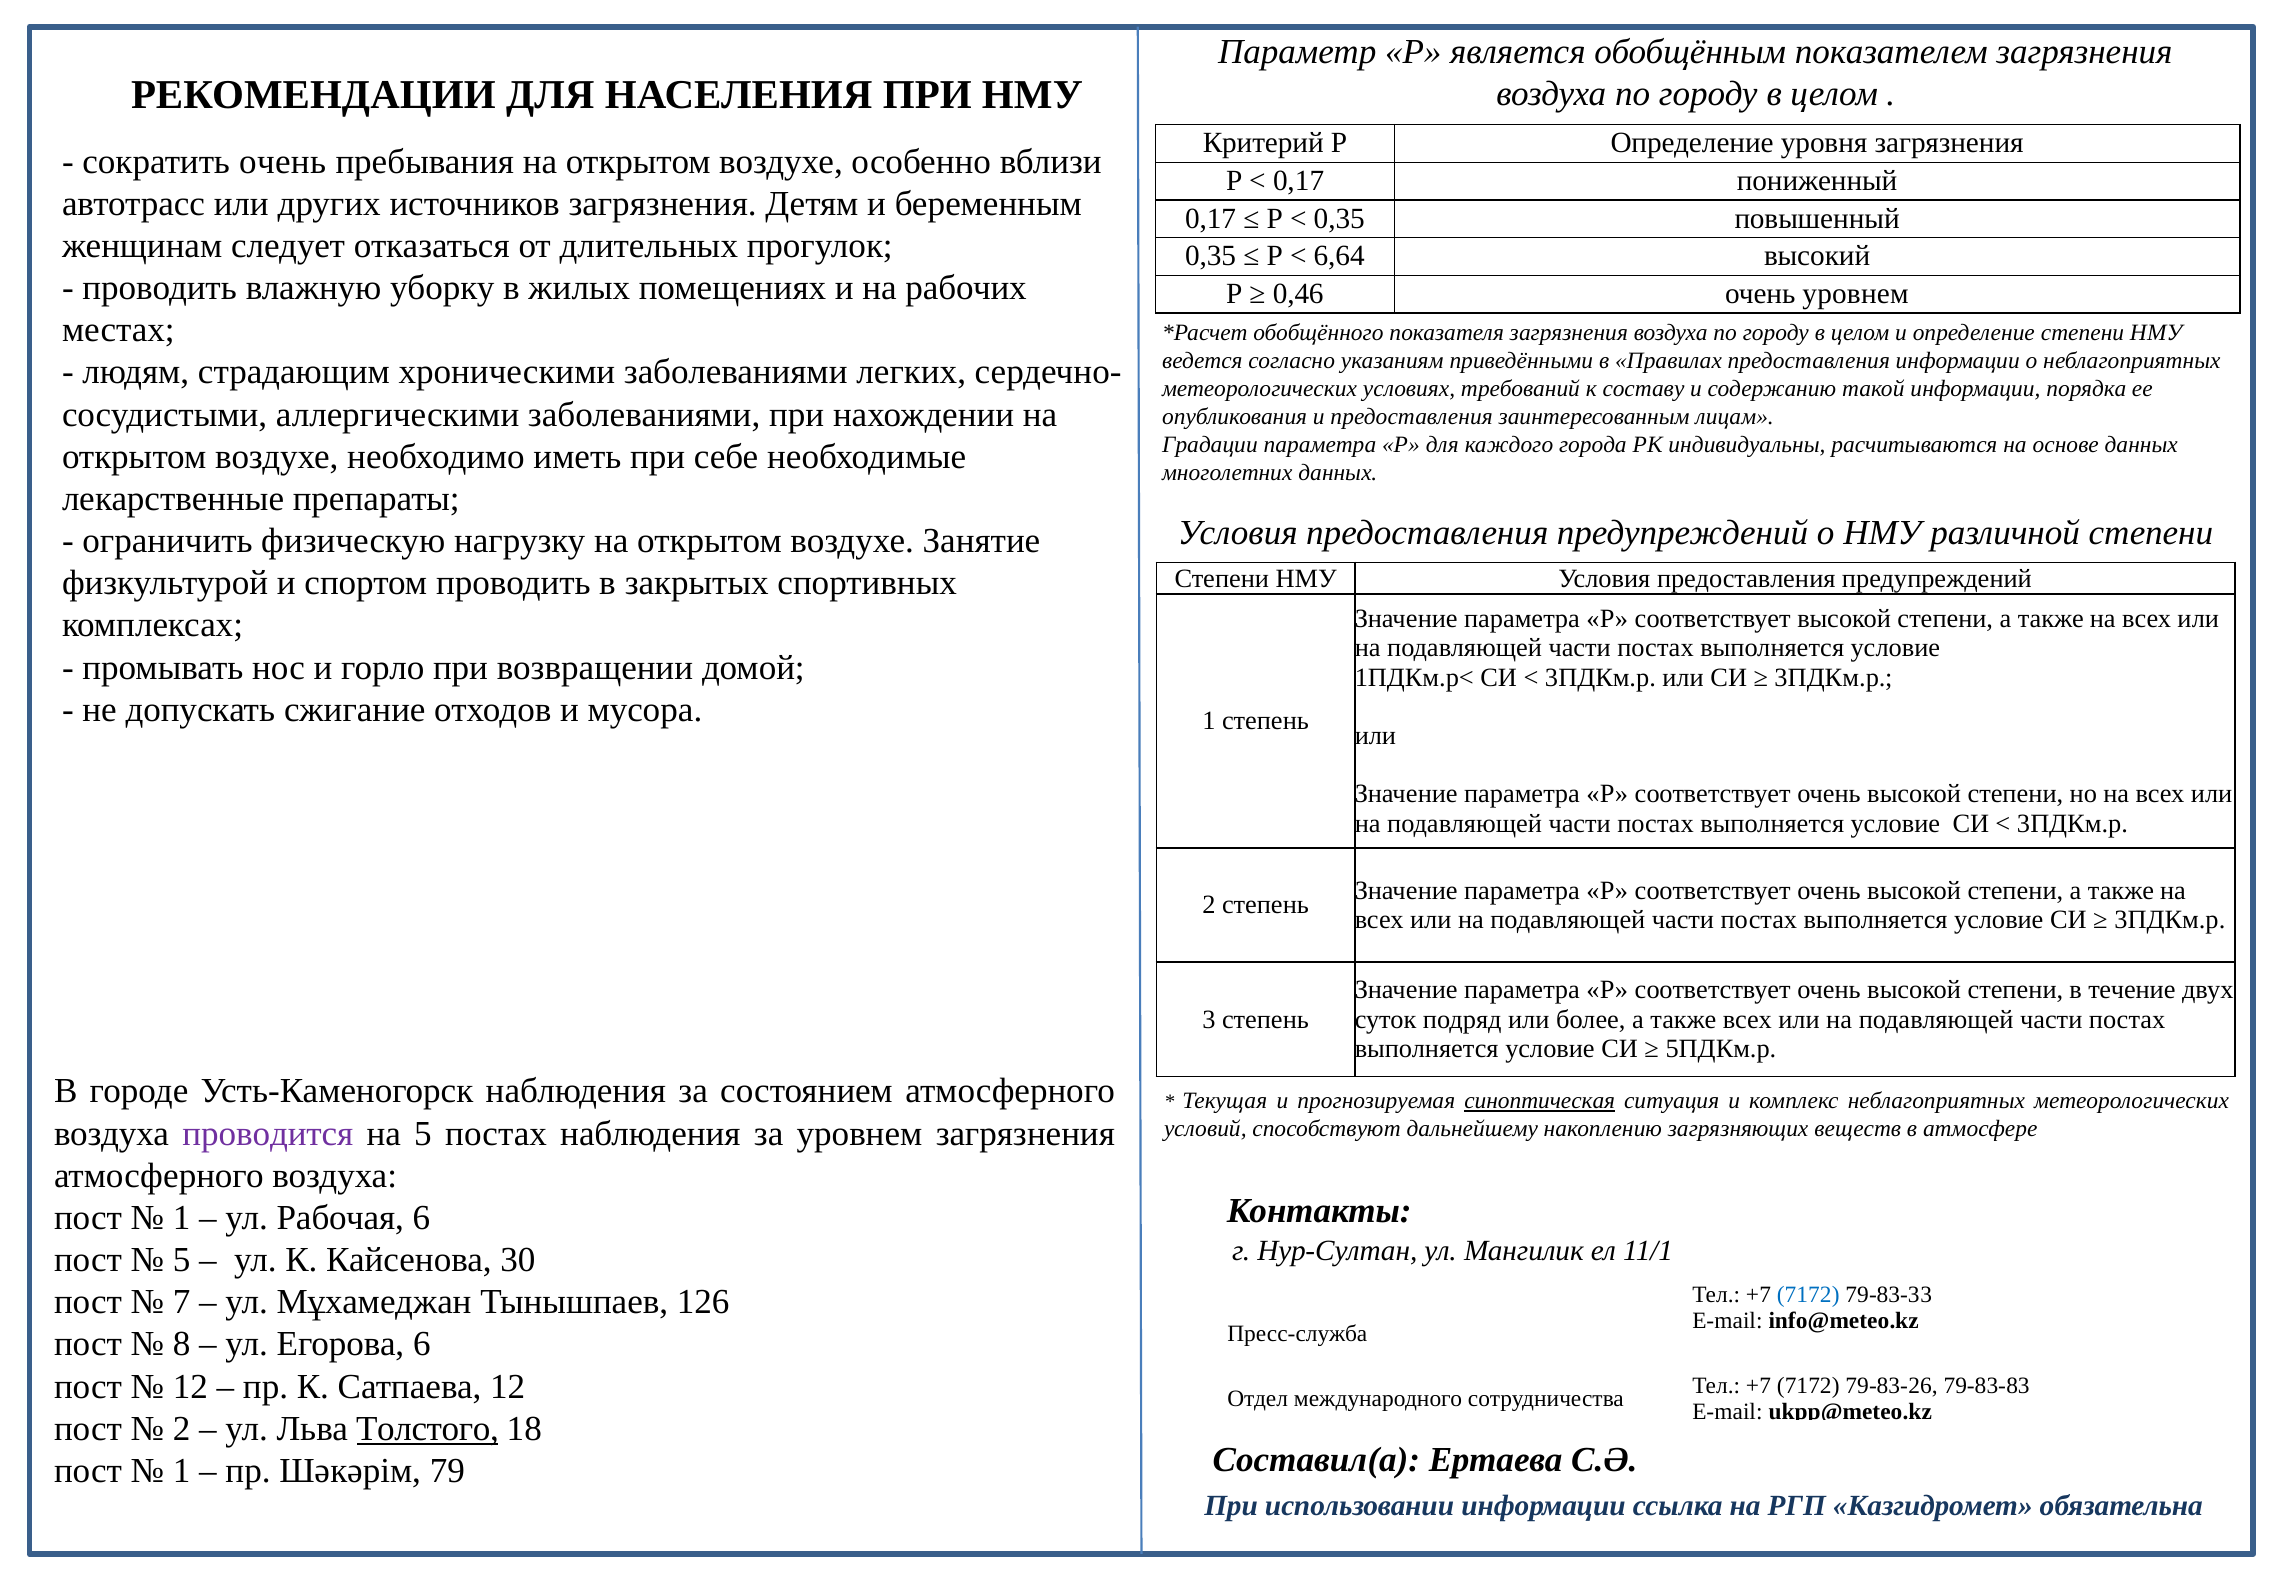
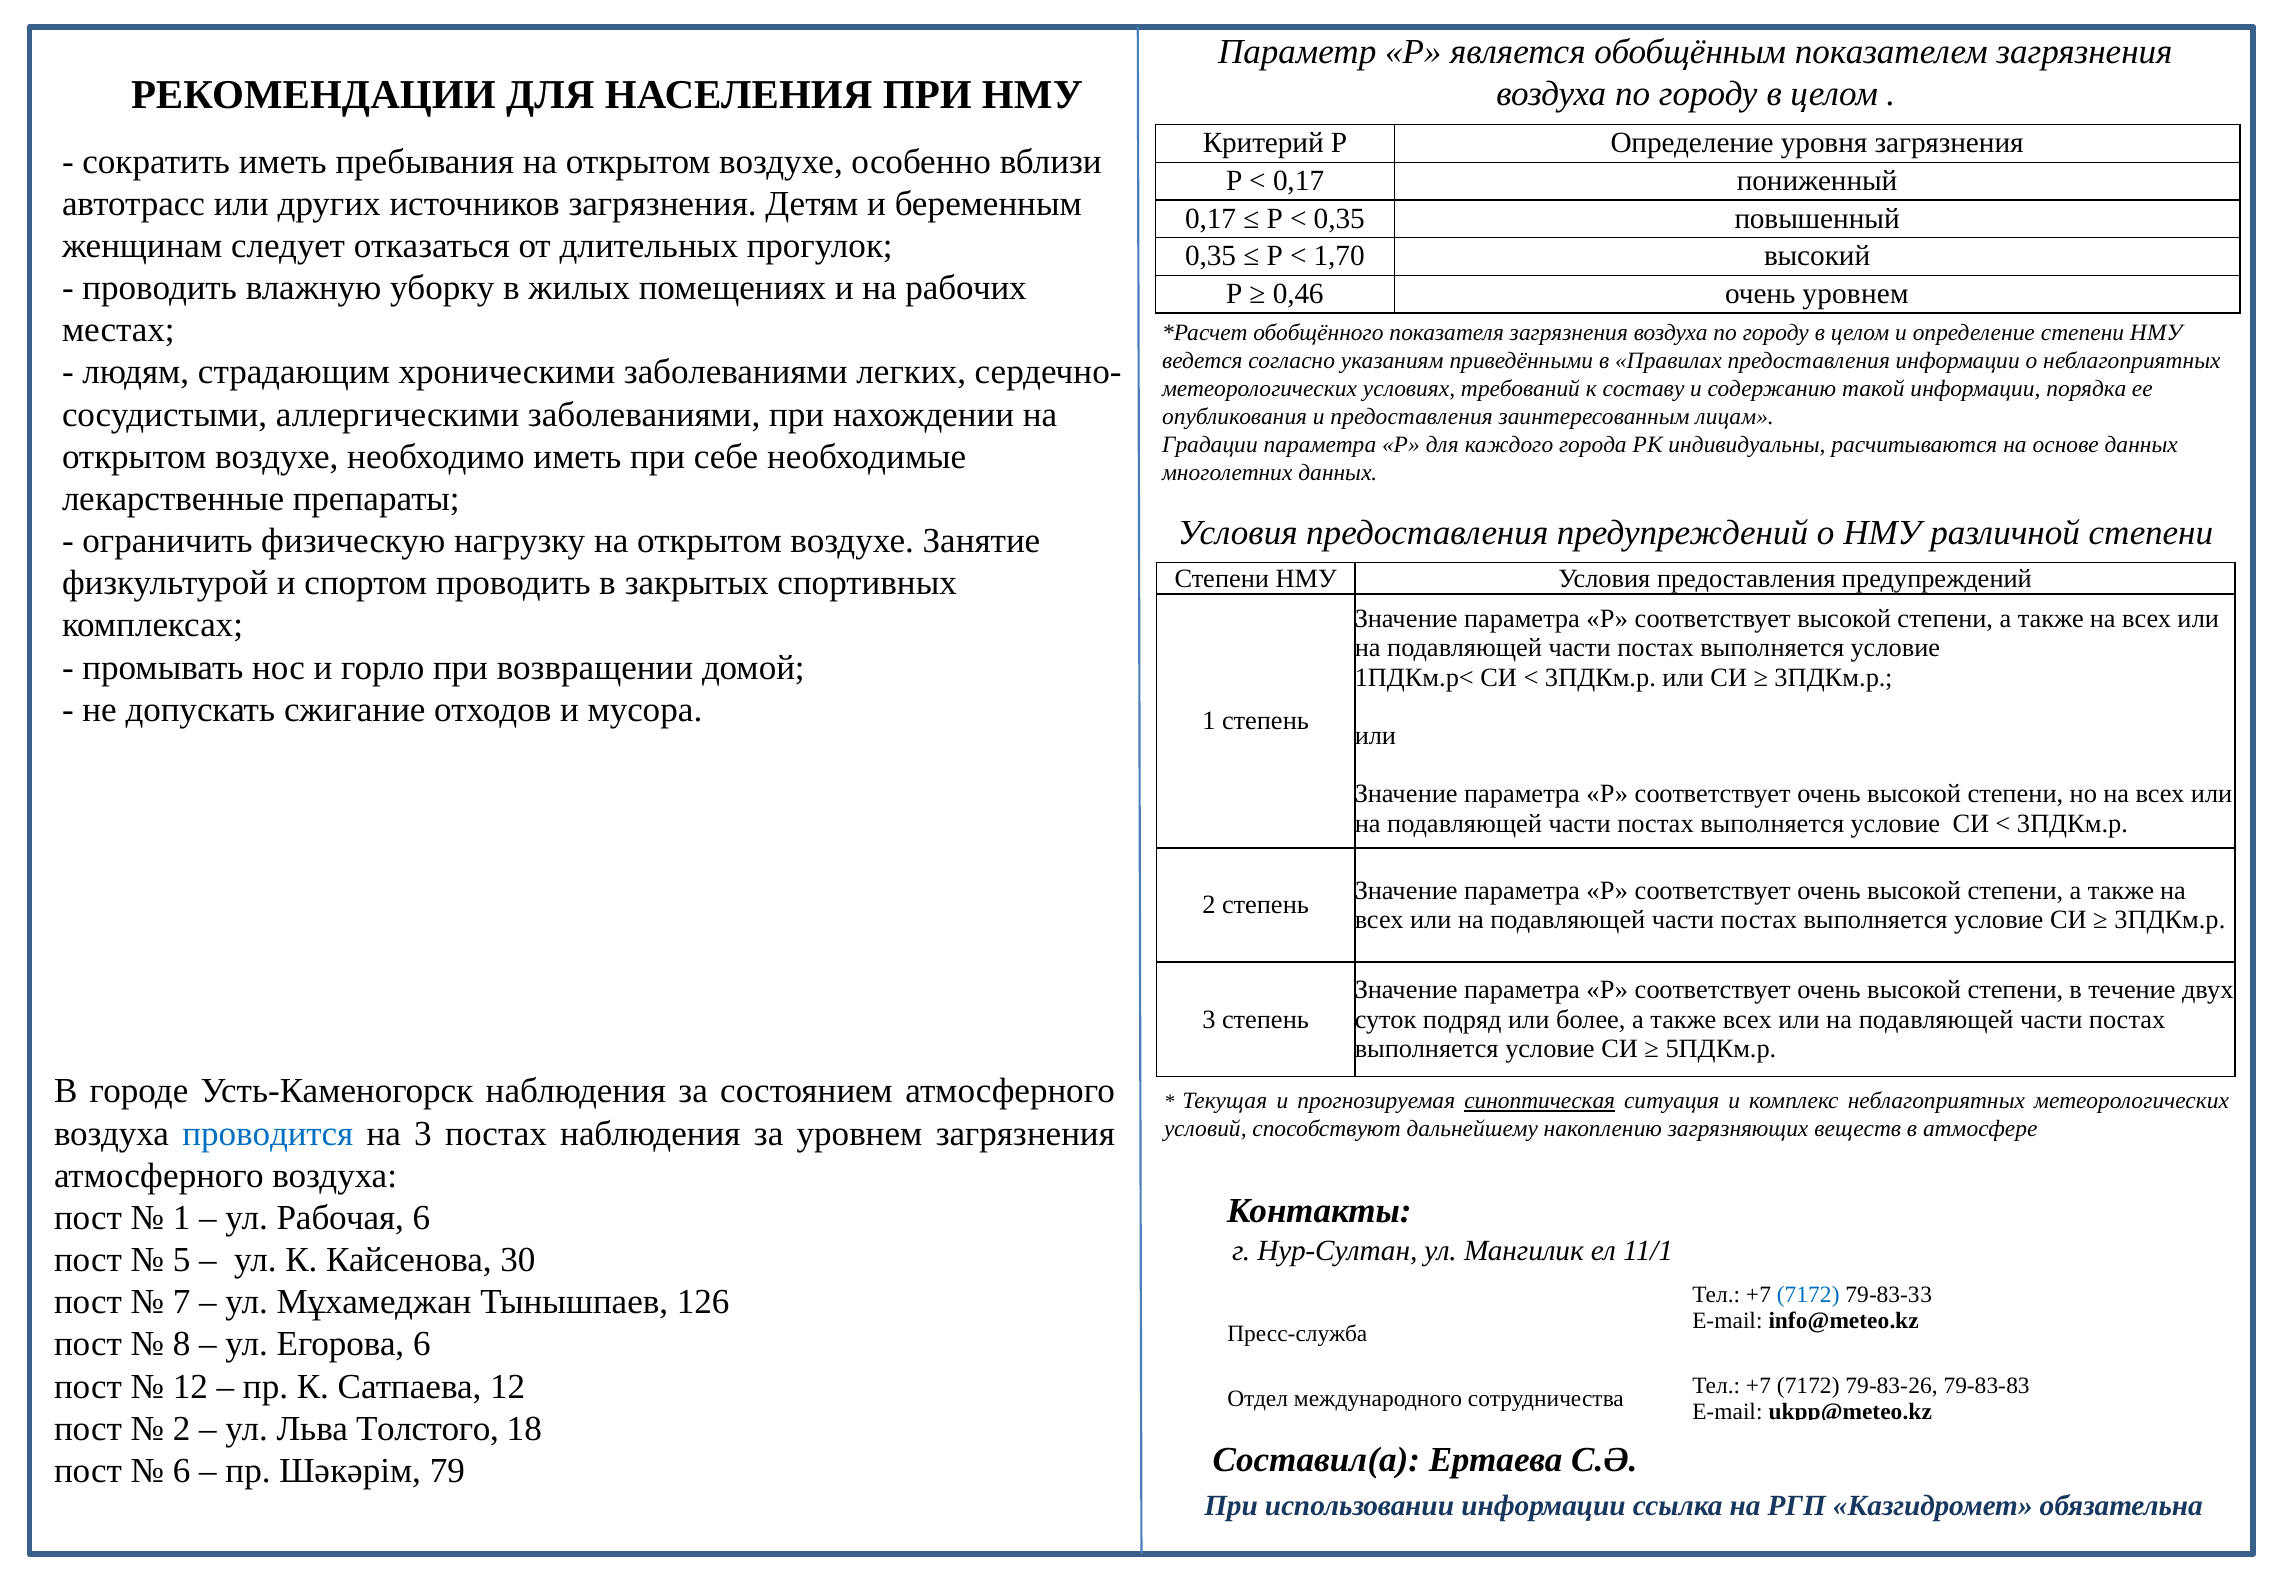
сократить очень: очень -> иметь (283, 161)
6,64: 6,64 -> 1,70 (1339, 256)
проводится colour: purple -> blue (268, 1133)
на 5: 5 -> 3 (423, 1133)
Толстого underline: present -> none (427, 1428)
1: 1 -> 6 (182, 1470)
